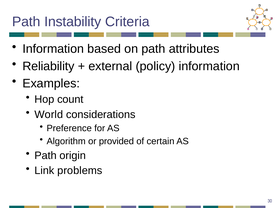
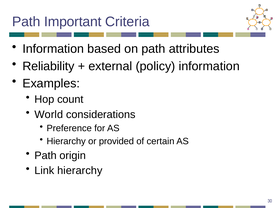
Instability: Instability -> Important (73, 22)
Algorithm: Algorithm -> Hierarchy (66, 141)
Link problems: problems -> hierarchy (80, 170)
